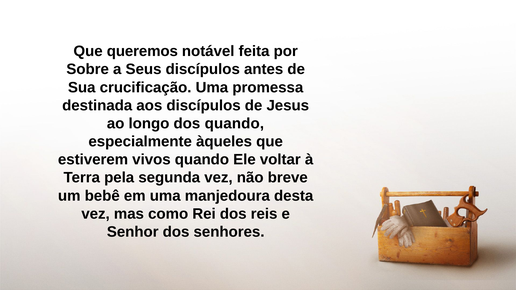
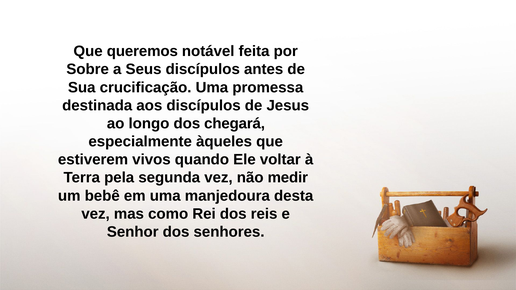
dos quando: quando -> chegará (235, 124)
breve: breve -> medir (288, 178)
